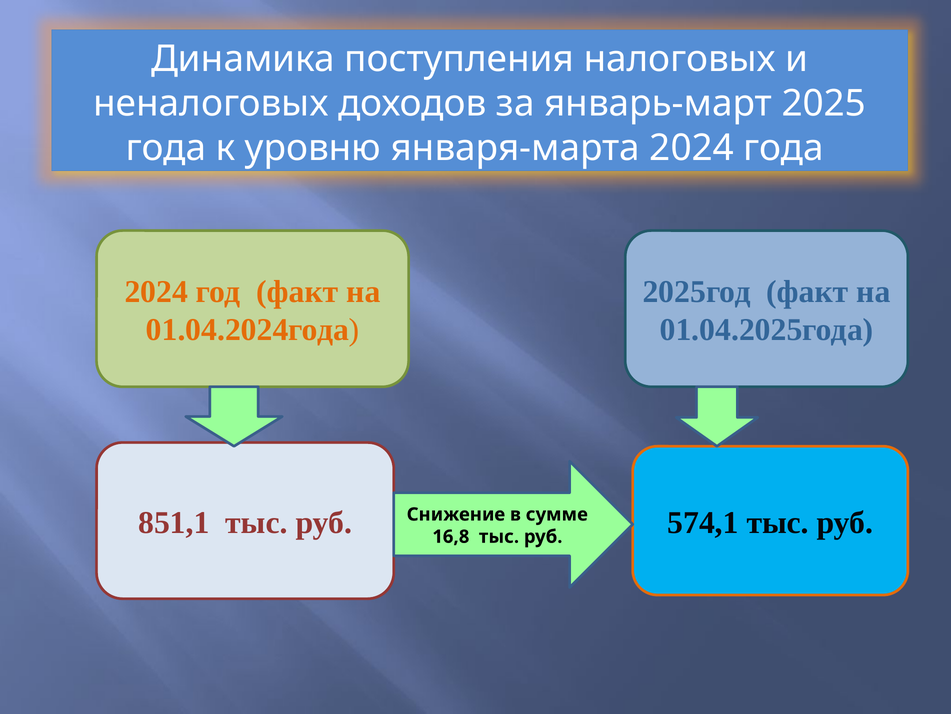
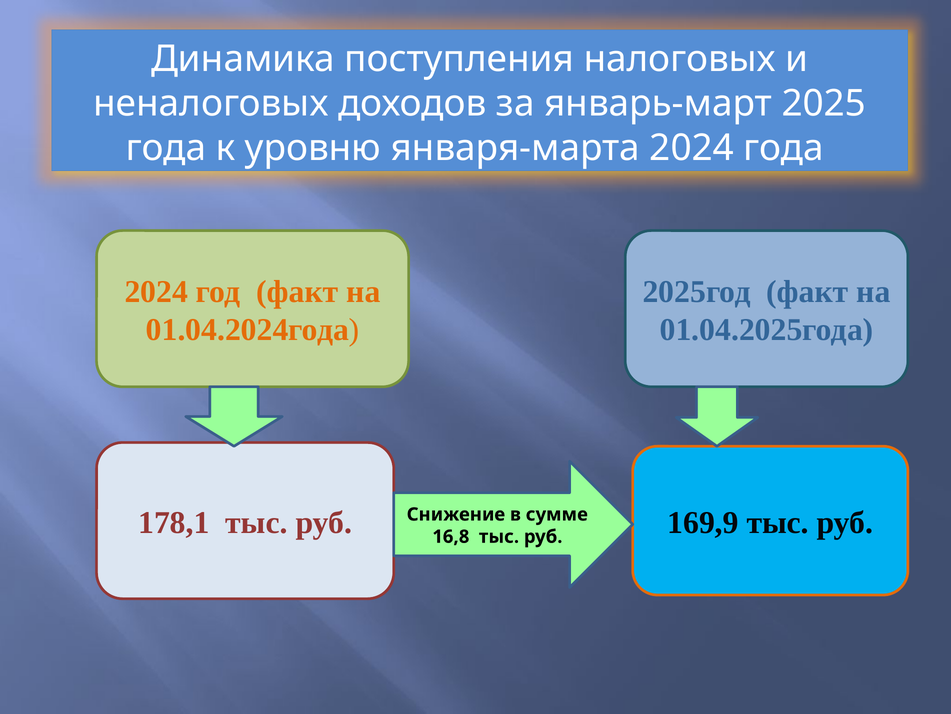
851,1: 851,1 -> 178,1 (174, 522)
574,1: 574,1 -> 169,9 (703, 522)
